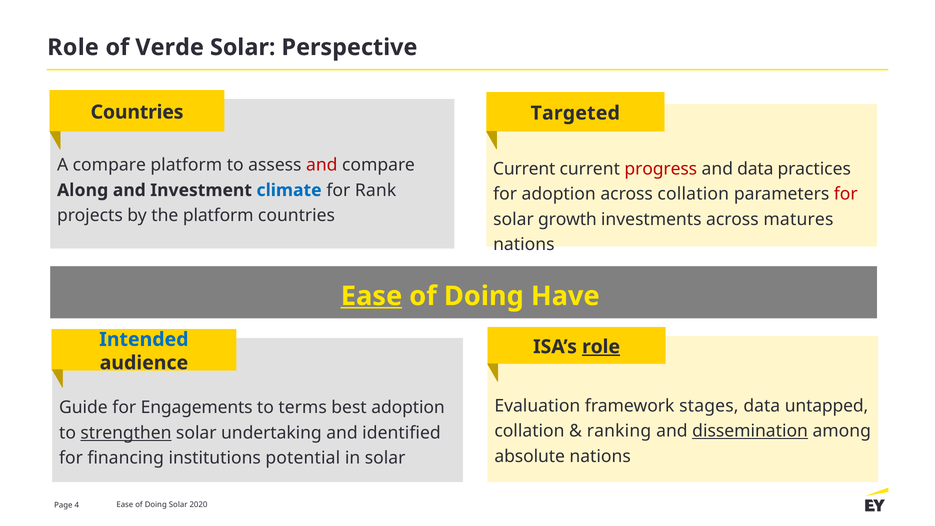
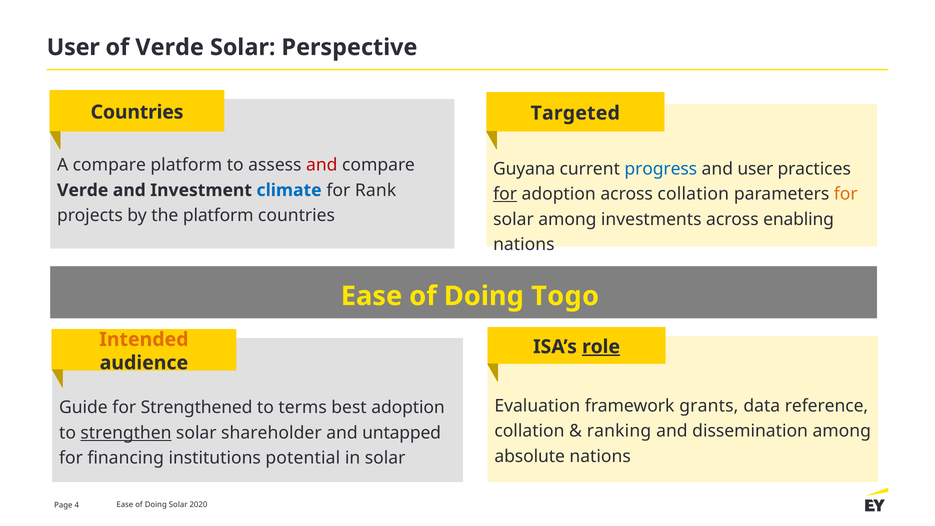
Role: Role -> User (73, 47)
Current: Current -> Guyana (524, 169)
progress colour: red -> blue (661, 169)
and data: data -> user (755, 169)
Along: Along -> Verde (83, 190)
for underline: none -> present (505, 194)
for colour: red -> orange (846, 194)
solar growth: growth -> among (567, 219)
matures: matures -> enabling (799, 219)
Ease underline: present -> none (371, 296)
Have: Have -> Togo (565, 296)
Intended colour: blue -> orange (144, 339)
stages: stages -> grants (709, 406)
untapped: untapped -> reference (826, 406)
Engagements: Engagements -> Strengthened (197, 408)
dissemination underline: present -> none (750, 431)
undertaking: undertaking -> shareholder (271, 433)
identified: identified -> untapped (402, 433)
